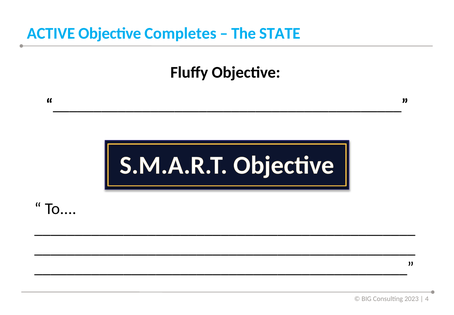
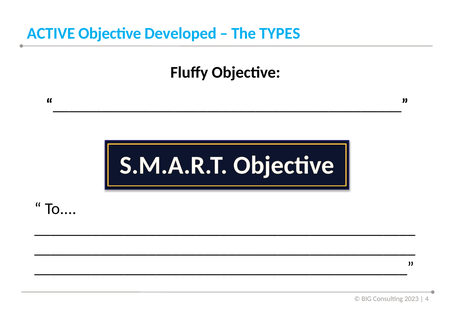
Completes: Completes -> Developed (180, 33)
STATE: STATE -> TYPES (280, 33)
